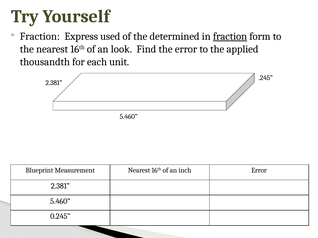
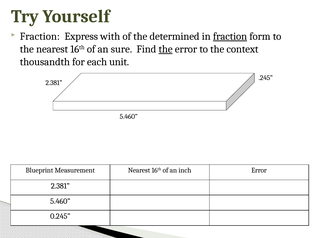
used: used -> with (110, 36)
look: look -> sure (121, 49)
the underline: none -> present (166, 49)
applied: applied -> context (242, 49)
